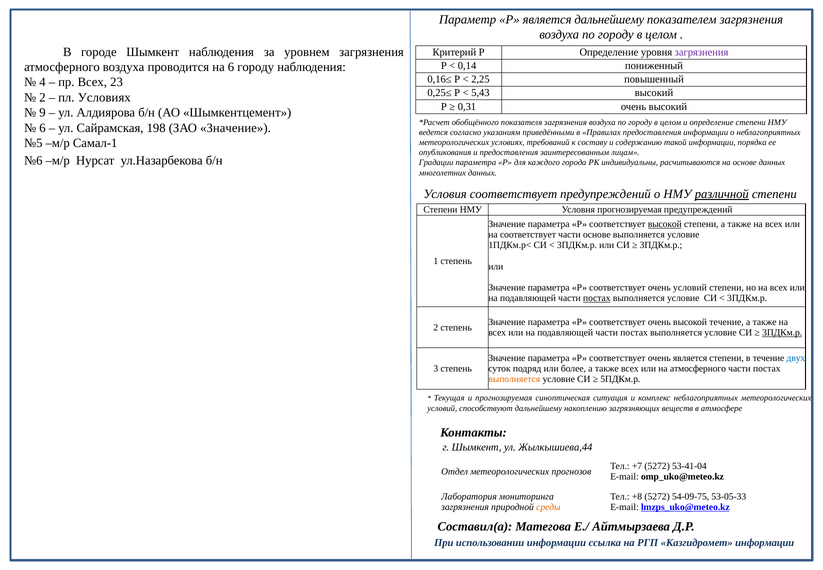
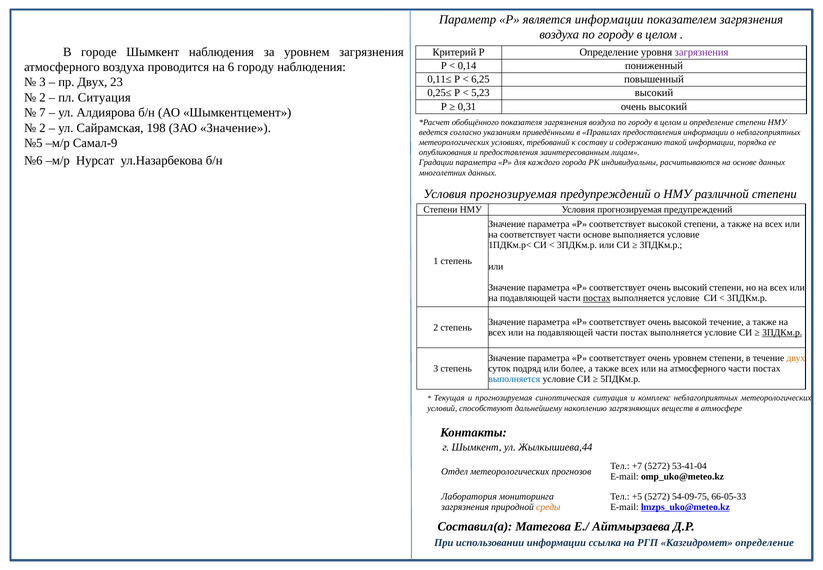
является дальнейшему: дальнейшему -> информации (609, 19)
0,16≤: 0,16≤ -> 0,11≤ (440, 79)
2,25: 2,25 -> 6,25 (480, 79)
4: 4 -> 3 (42, 82)
пр Всех: Всех -> Двух (92, 82)
5,43: 5,43 -> 5,23 (480, 93)
пл Условиях: Условиях -> Ситуация (104, 97)
9: 9 -> 7 (42, 113)
6: 6 -> 2 (42, 128)
Самал-1: Самал-1 -> Самал-9 (95, 143)
соответствует: соответствует -> прогнозируемая (513, 194)
различной underline: present -> none (722, 194)
высокой underline: present -> none (665, 224)
соответствует очень условий: условий -> высокий (690, 287)
очень является: является -> уровнем (690, 358)
двух colour: blue -> orange (796, 358)
выполняется colour: orange -> blue (514, 379)
+8: +8 -> +5 (637, 496)
53-05-33: 53-05-33 -> 66-05-33 (729, 496)
Казгидромет информации: информации -> определение (765, 543)
